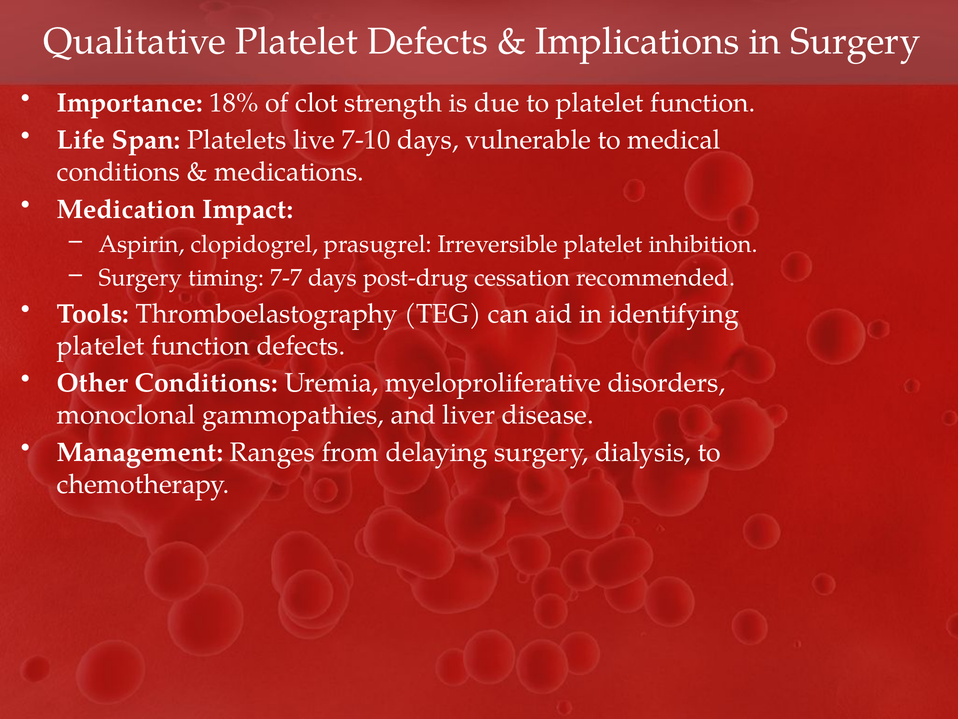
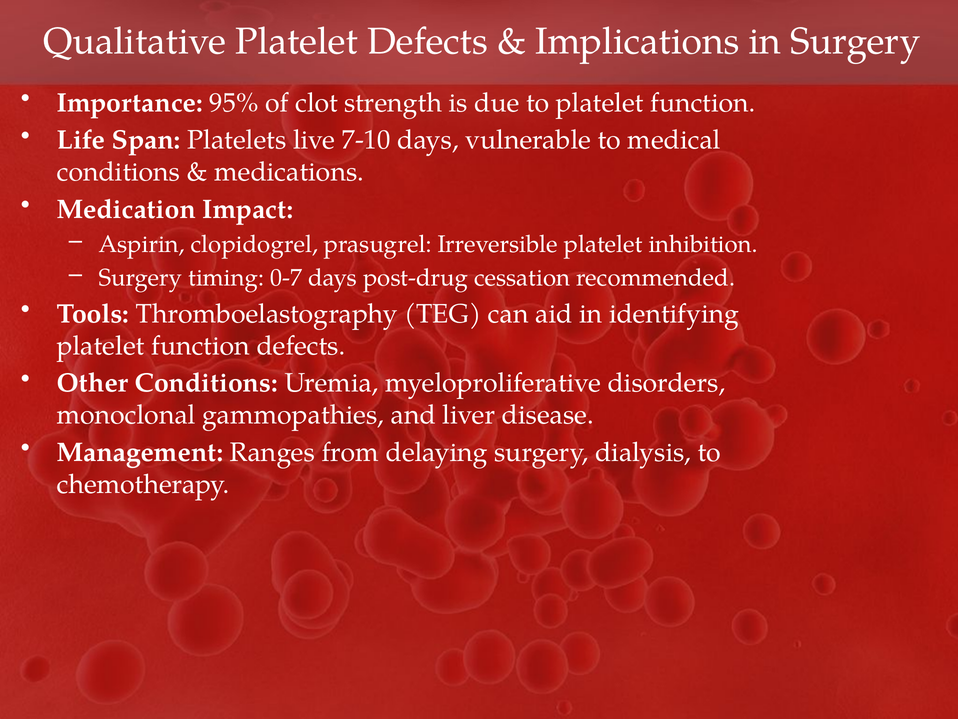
18%: 18% -> 95% (234, 103)
7-7: 7-7 -> 0-7 (286, 278)
